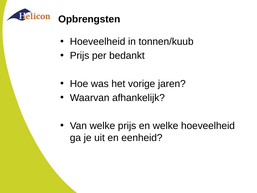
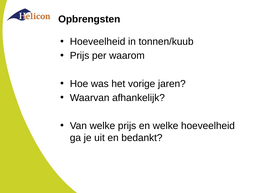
bedankt: bedankt -> waarom (127, 56)
eenheid: eenheid -> bedankt (142, 138)
